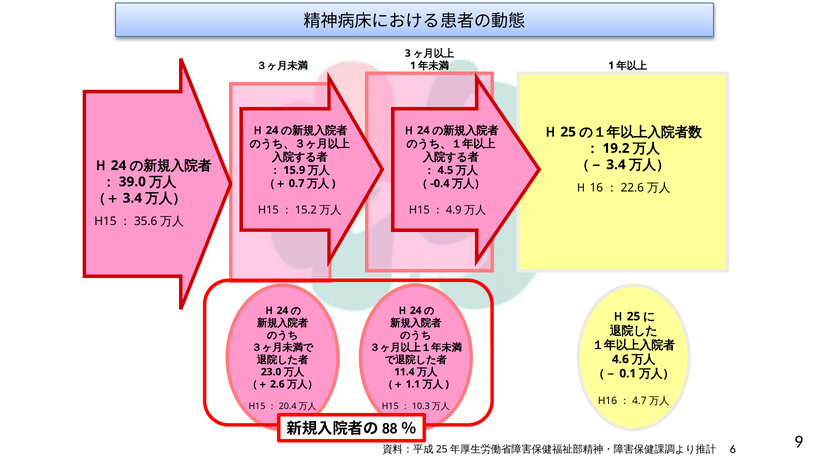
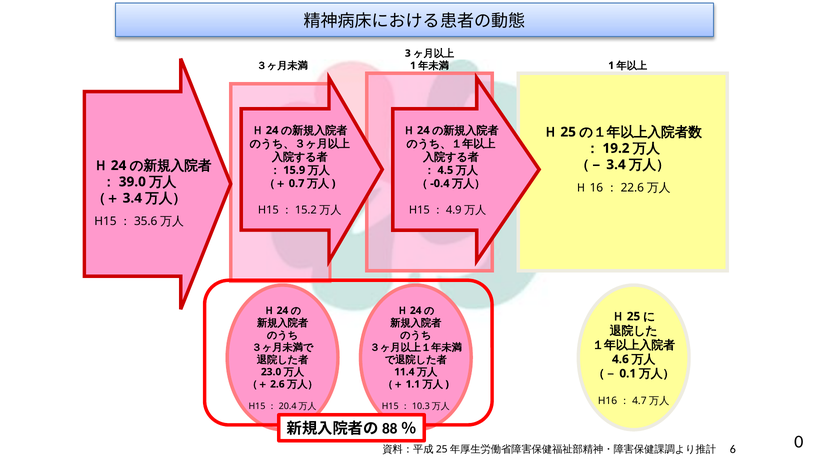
9: 9 -> 0 (799, 442)
